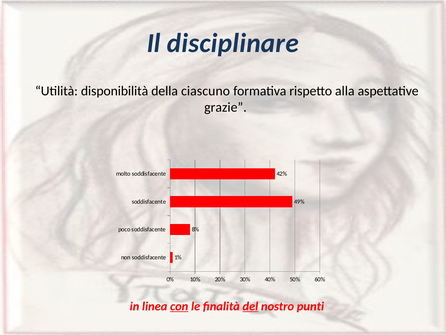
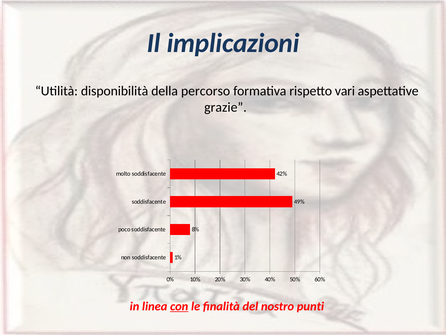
disciplinare: disciplinare -> implicazioni (233, 43)
ciascuno: ciascuno -> percorso (206, 91)
alla: alla -> vari (345, 91)
del underline: present -> none (250, 306)
